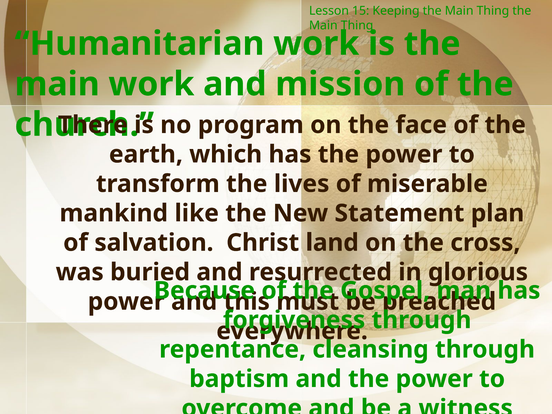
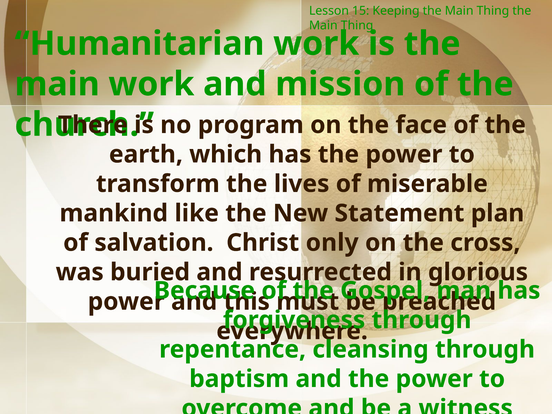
land: land -> only (332, 243)
